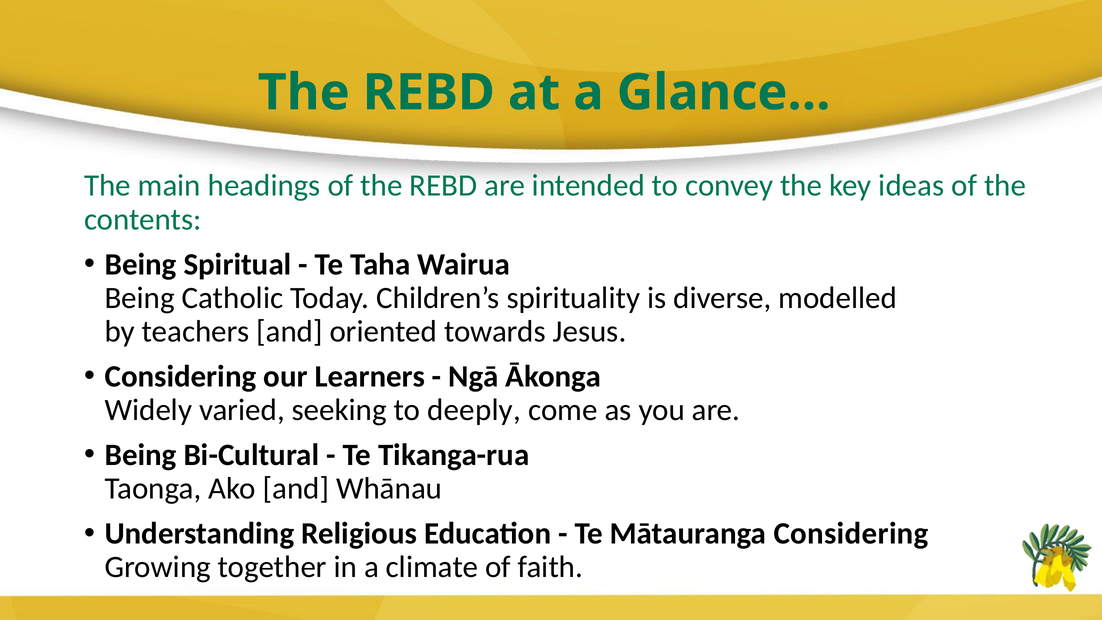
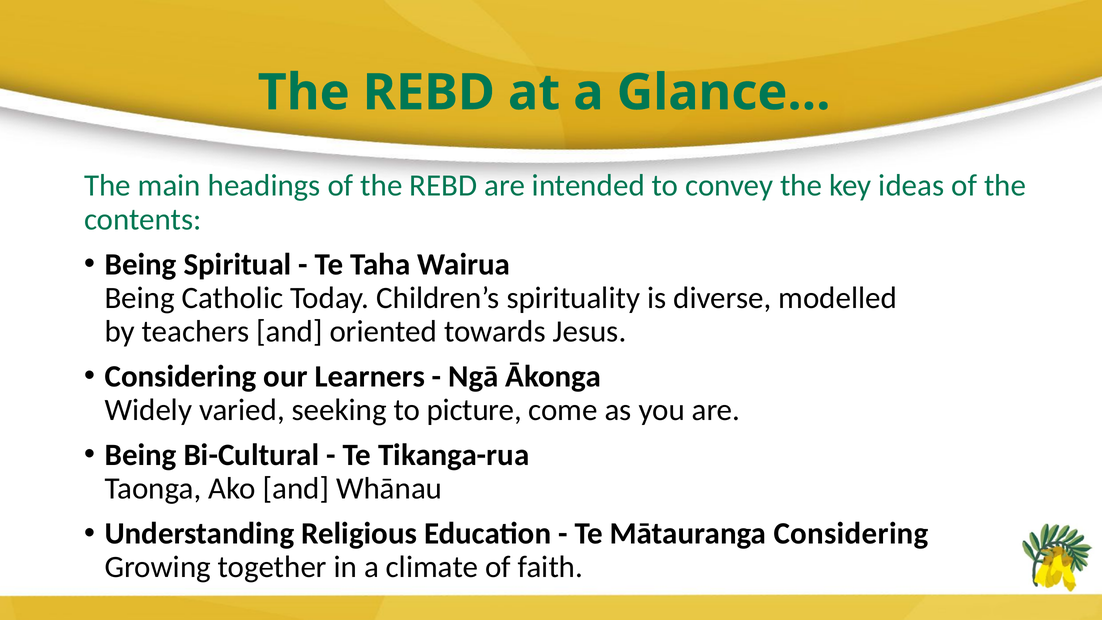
deeply: deeply -> picture (474, 410)
